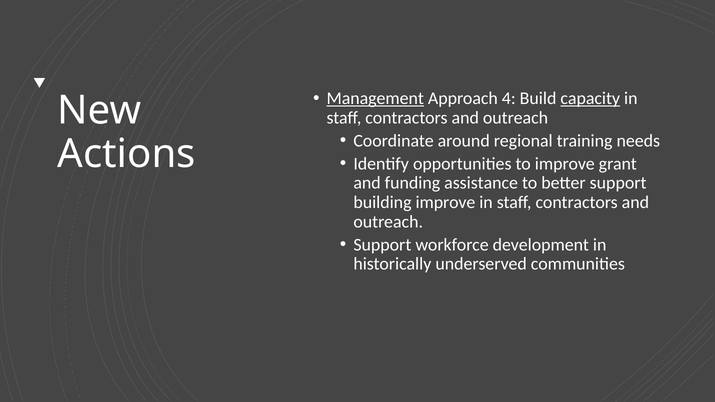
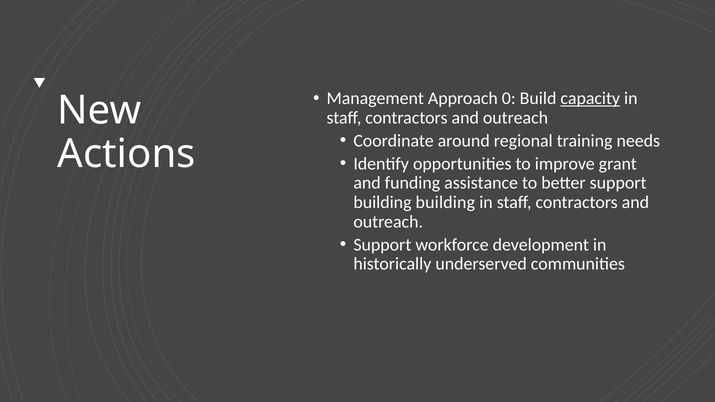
Management underline: present -> none (375, 99)
4: 4 -> 0 (509, 99)
building improve: improve -> building (445, 202)
